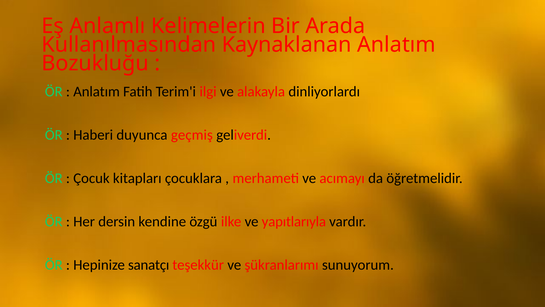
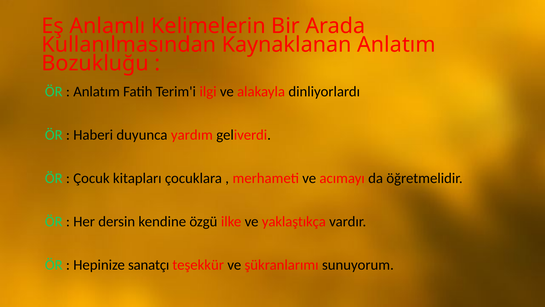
geçmiş: geçmiş -> yardım (192, 135)
yapıtlarıyla: yapıtlarıyla -> yaklaştıkça (294, 221)
